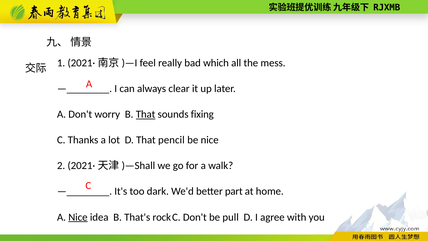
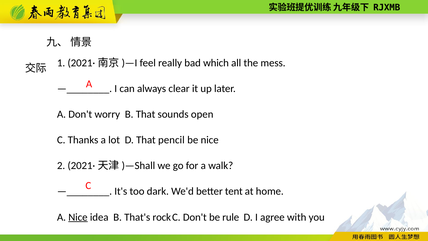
That underline: present -> none (146, 114)
fixing: fixing -> open (202, 114)
part: part -> tent (234, 191)
pull: pull -> rule (231, 217)
